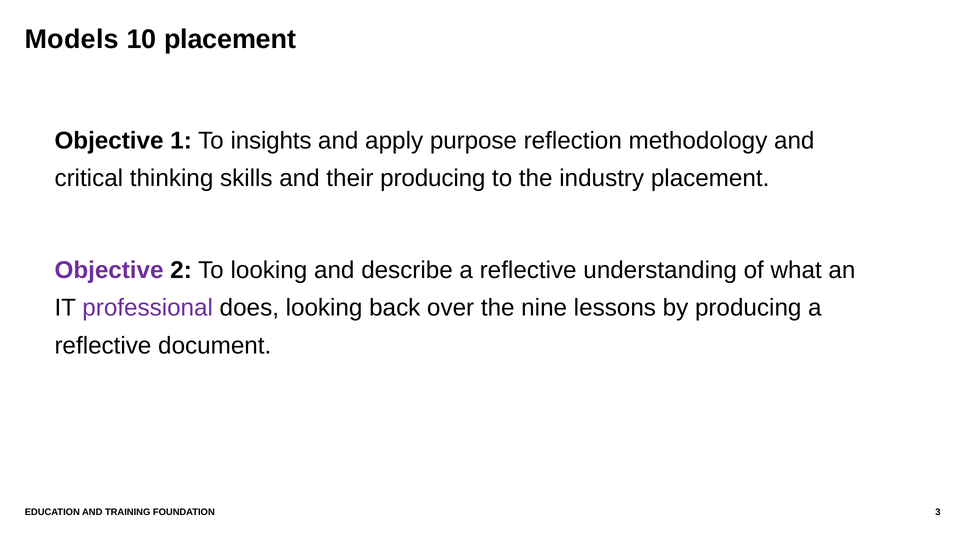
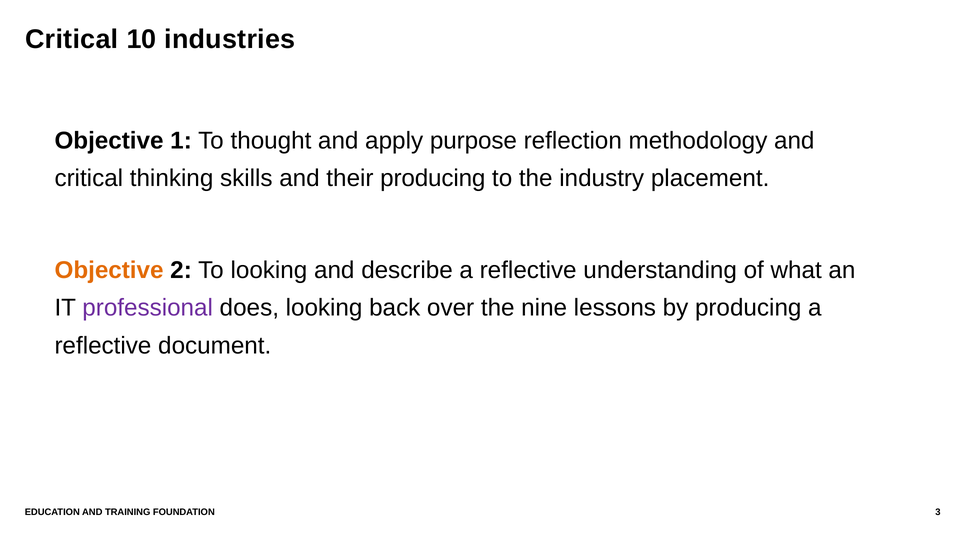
Models: Models -> Critical (72, 39)
10 placement: placement -> industries (230, 39)
insights: insights -> thought (271, 140)
Objective colour: purple -> orange (109, 270)
